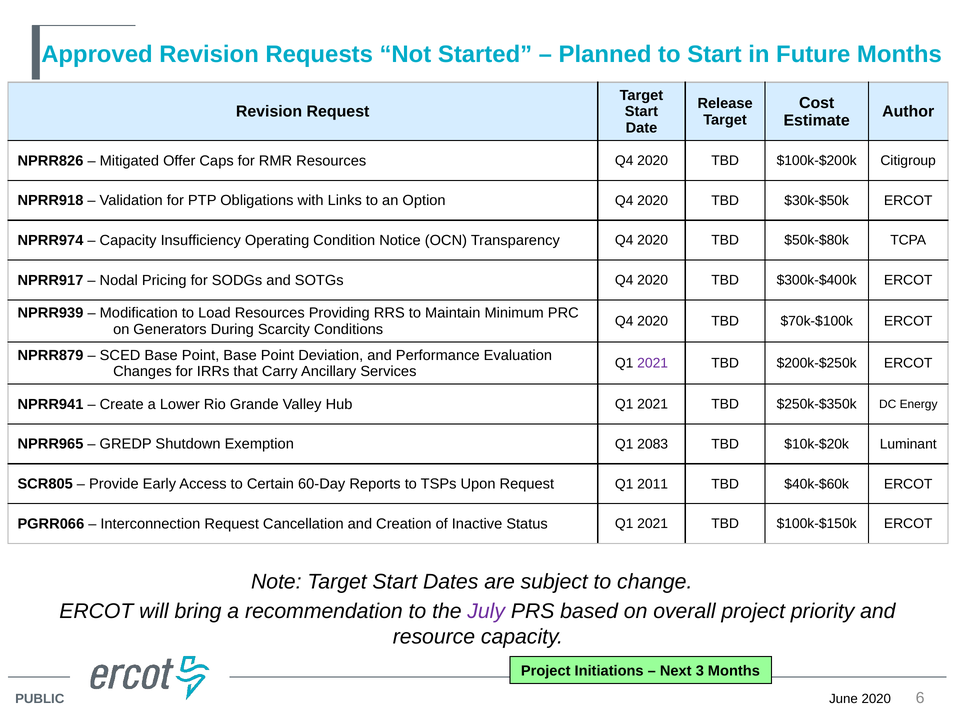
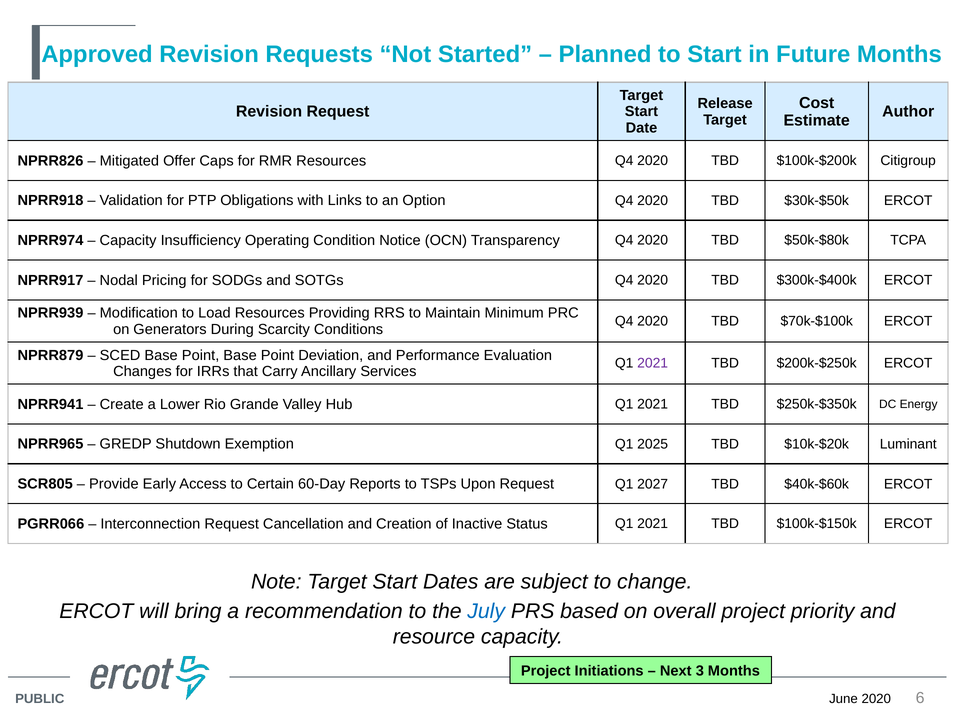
2083: 2083 -> 2025 (653, 444)
2011: 2011 -> 2027 (653, 484)
July colour: purple -> blue (486, 611)
